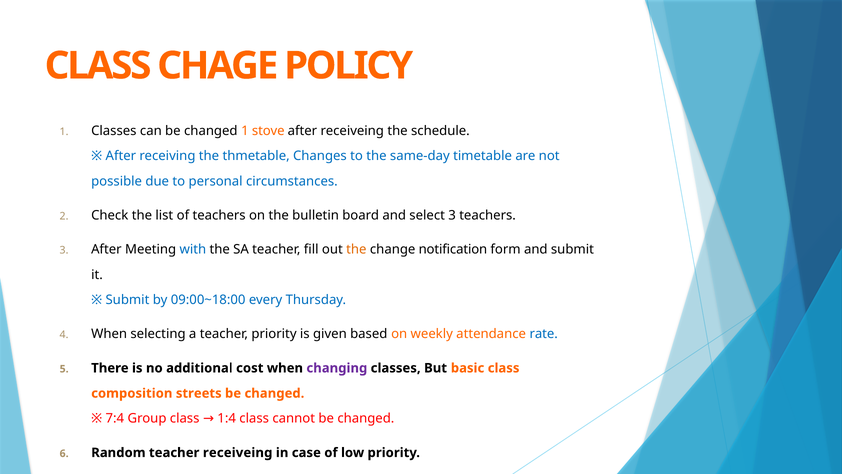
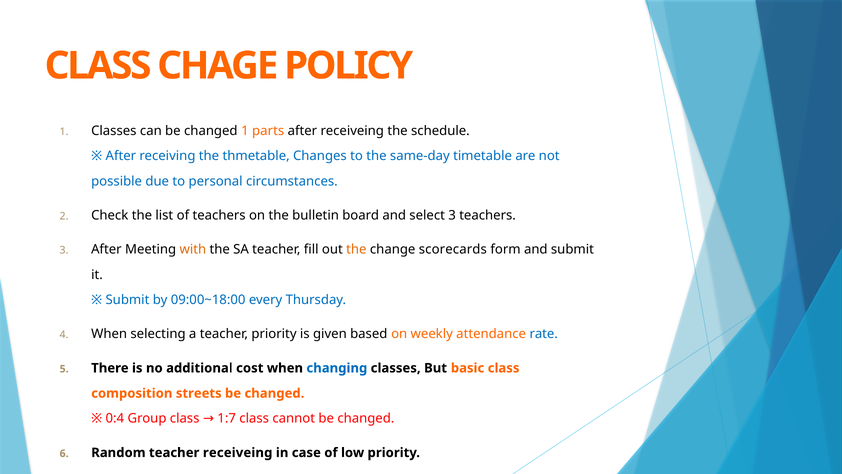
stove: stove -> parts (268, 131)
with colour: blue -> orange (193, 249)
notification: notification -> scorecards (453, 249)
changing colour: purple -> blue (337, 368)
7:4: 7:4 -> 0:4 (115, 418)
1:4: 1:4 -> 1:7 (227, 418)
